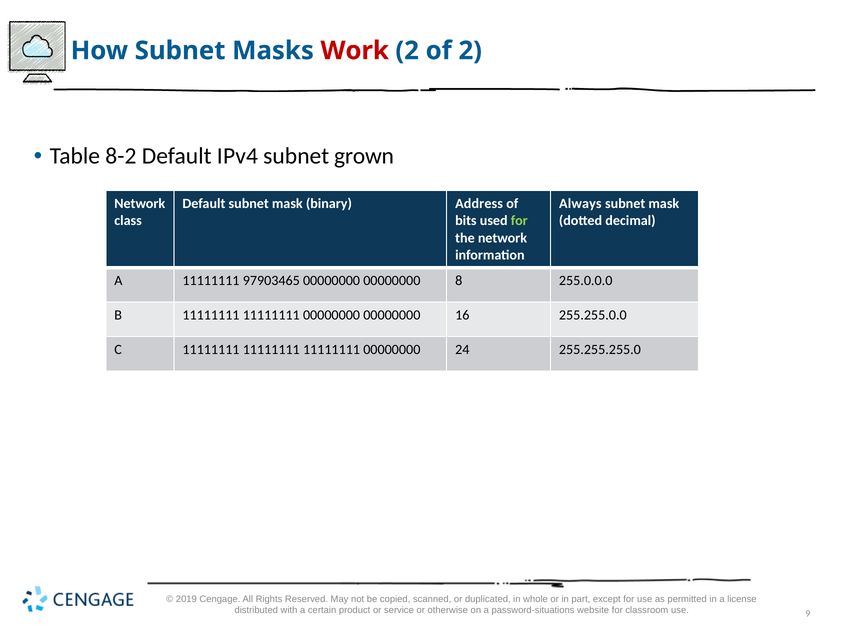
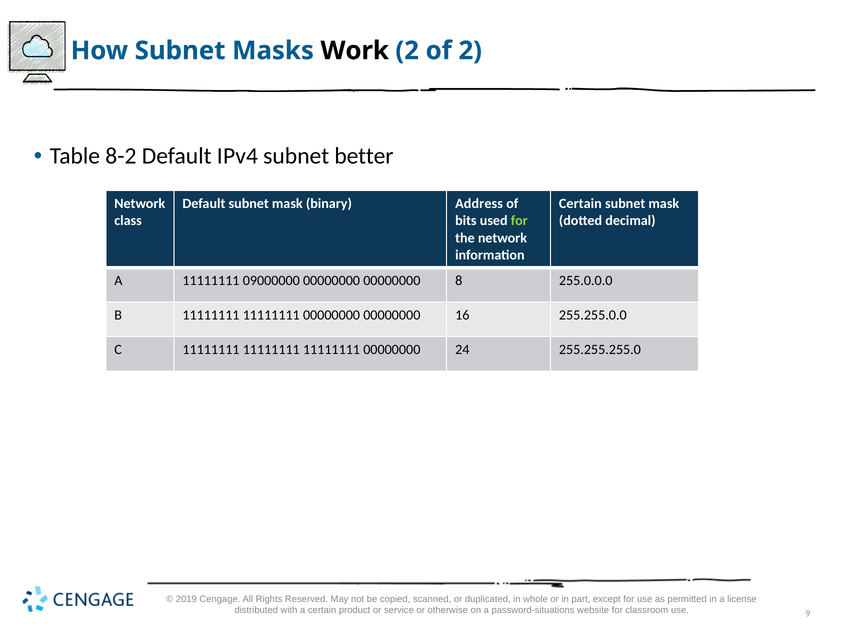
Work colour: red -> black (355, 51)
grown: grown -> better (364, 156)
Always: Always -> Certain (580, 204)
97903465: 97903465 -> 09000000 (271, 281)
